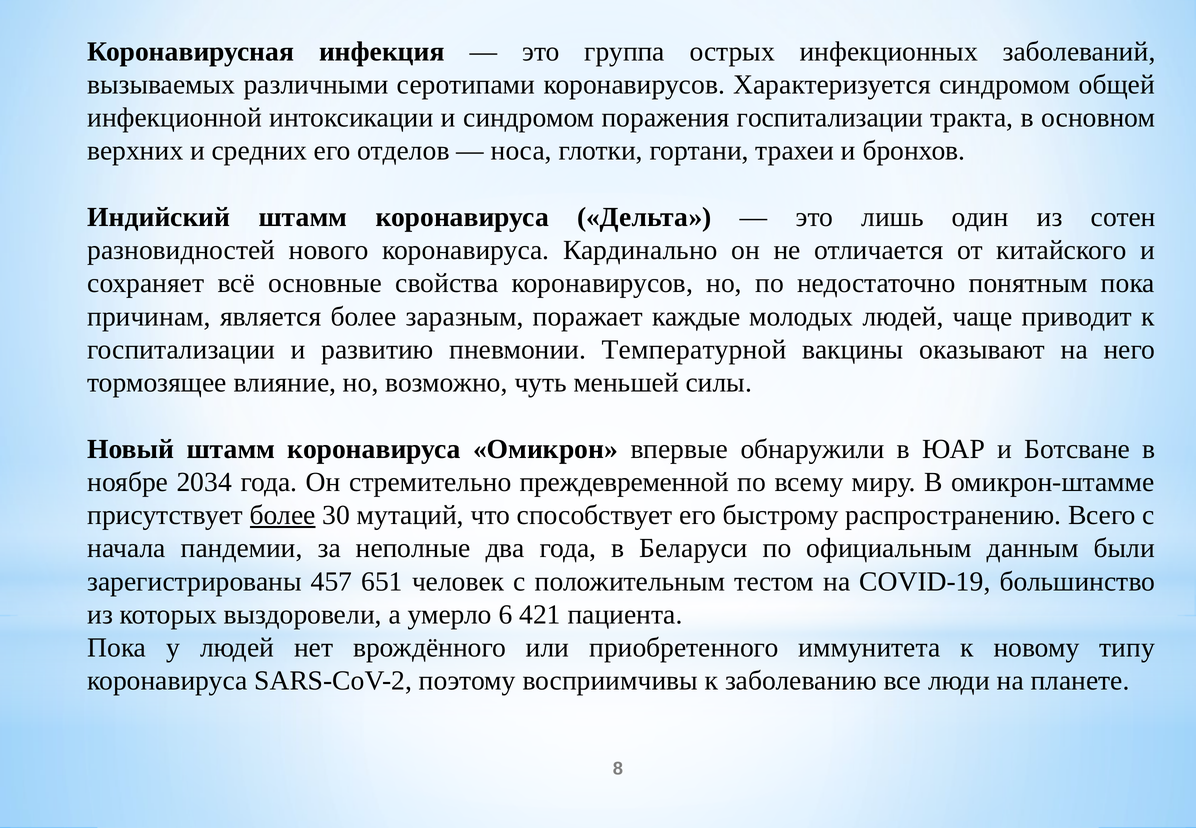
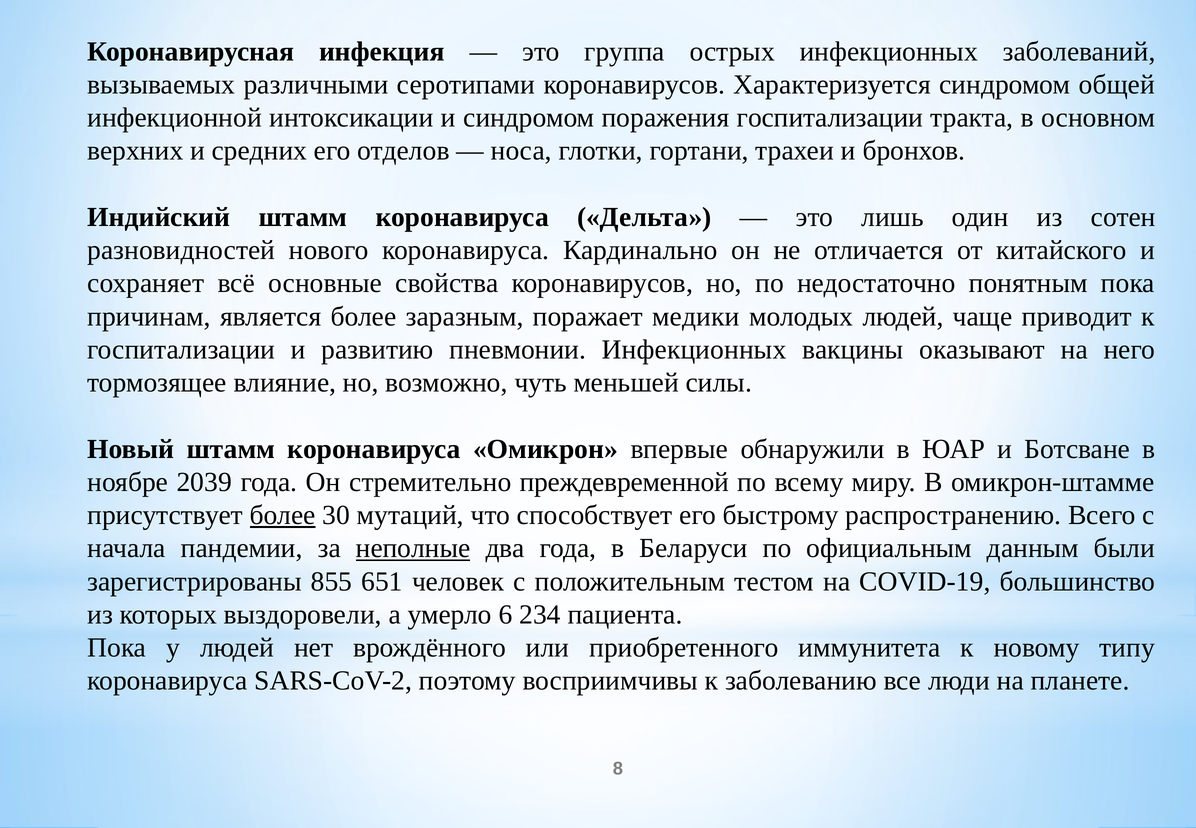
каждые: каждые -> медики (696, 316)
пневмонии Температурной: Температурной -> Инфекционных (694, 350)
2034: 2034 -> 2039 (204, 482)
неполные underline: none -> present (413, 548)
457: 457 -> 855 (331, 581)
421: 421 -> 234 (540, 615)
